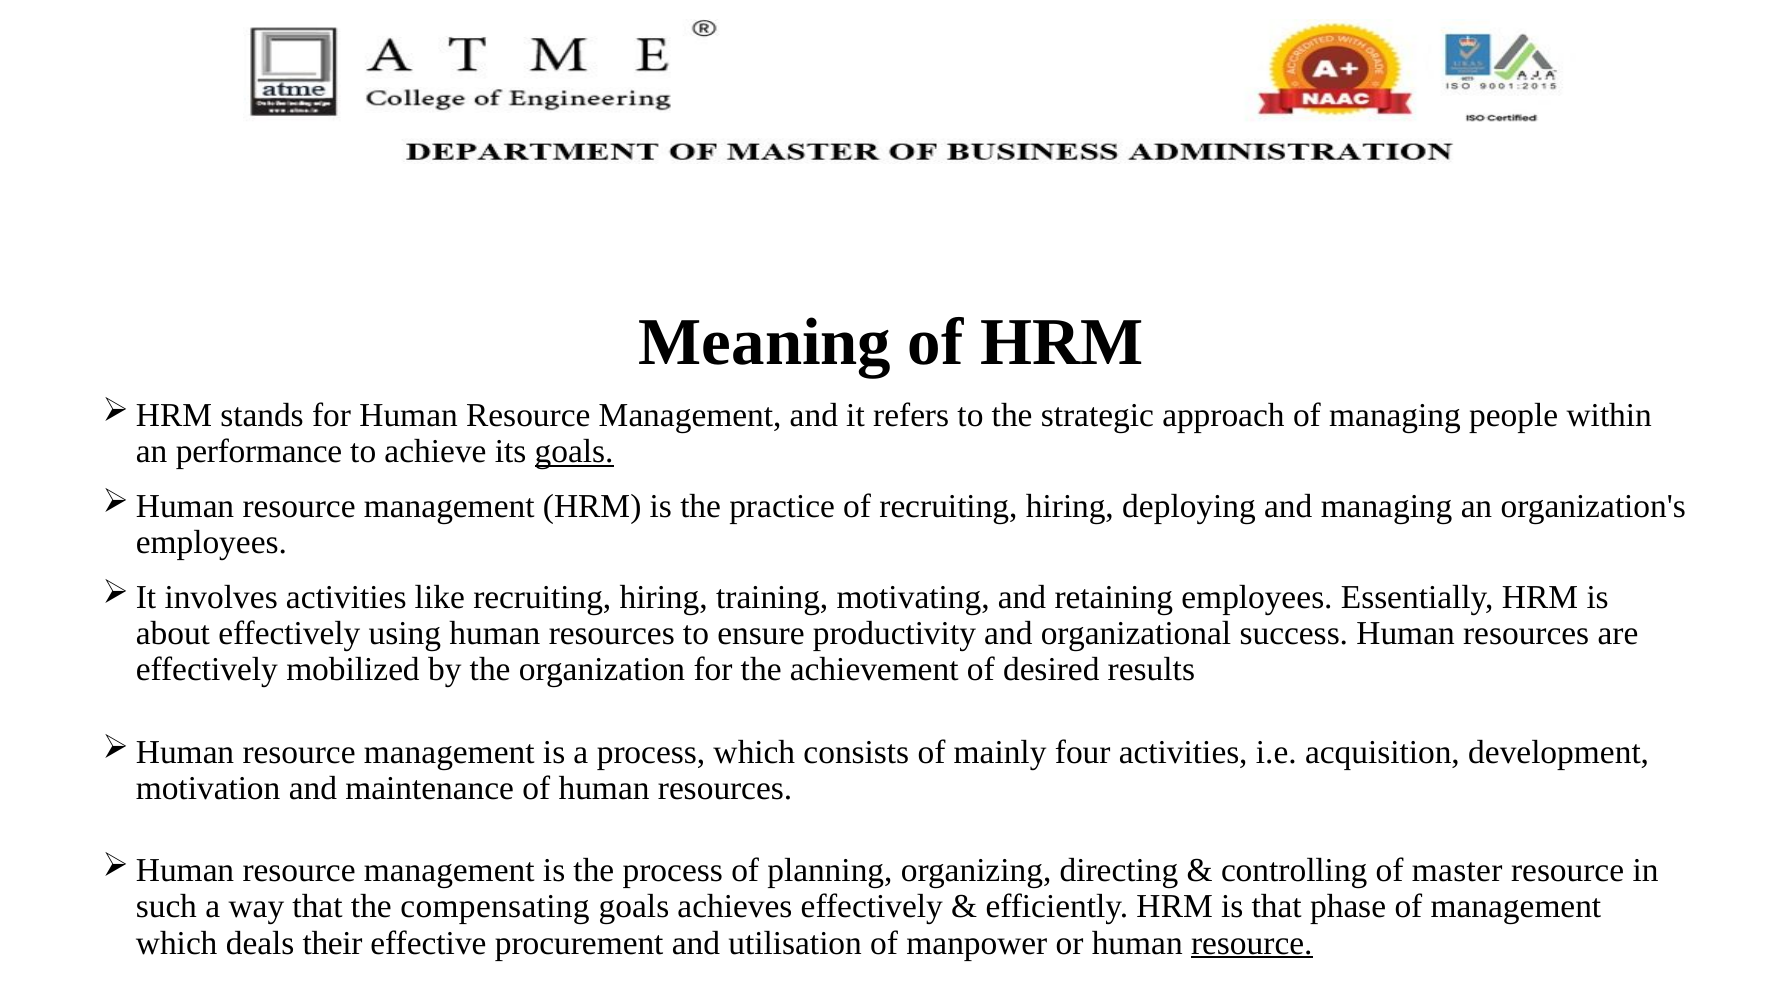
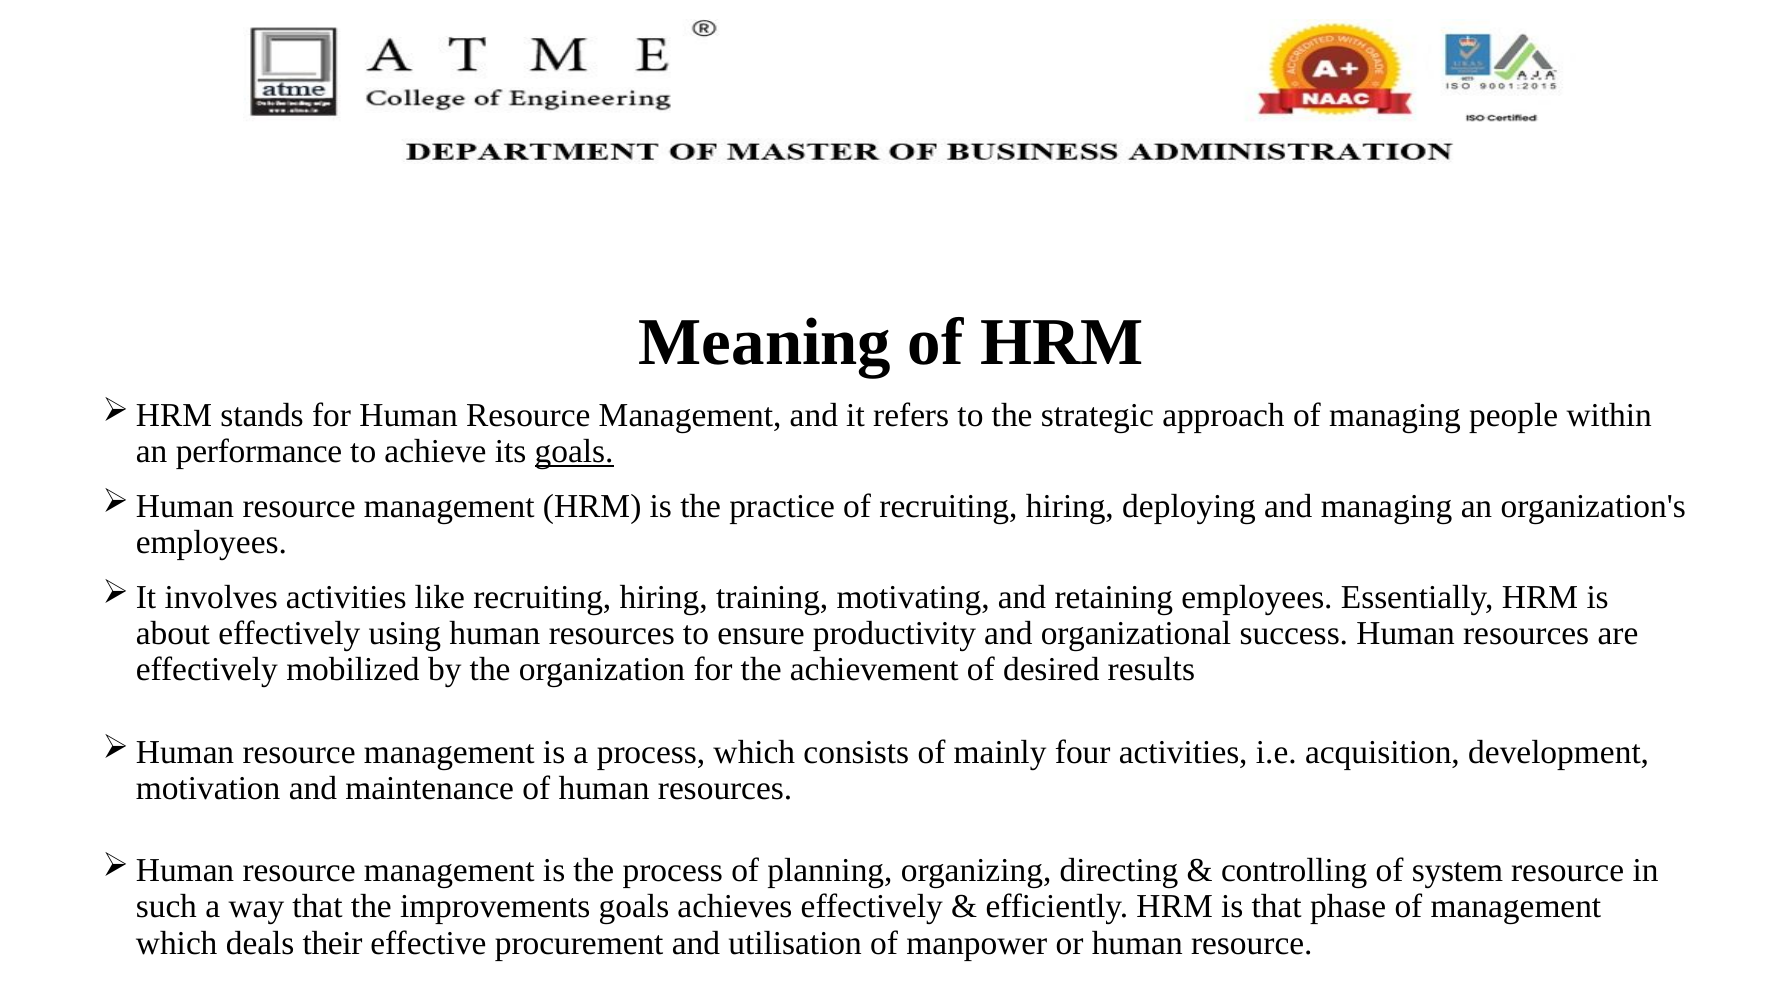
master: master -> system (1458, 871)
compensating: compensating -> improvements (495, 907)
resource underline: present -> none (1252, 943)
